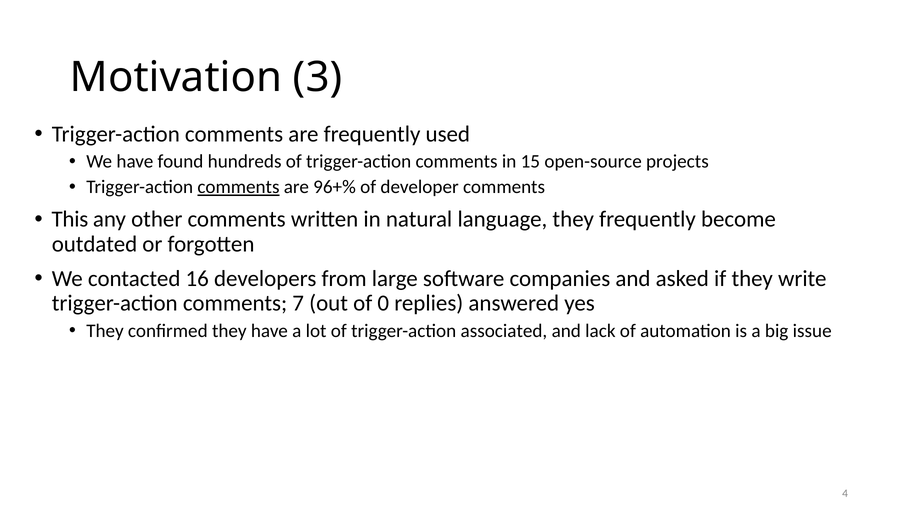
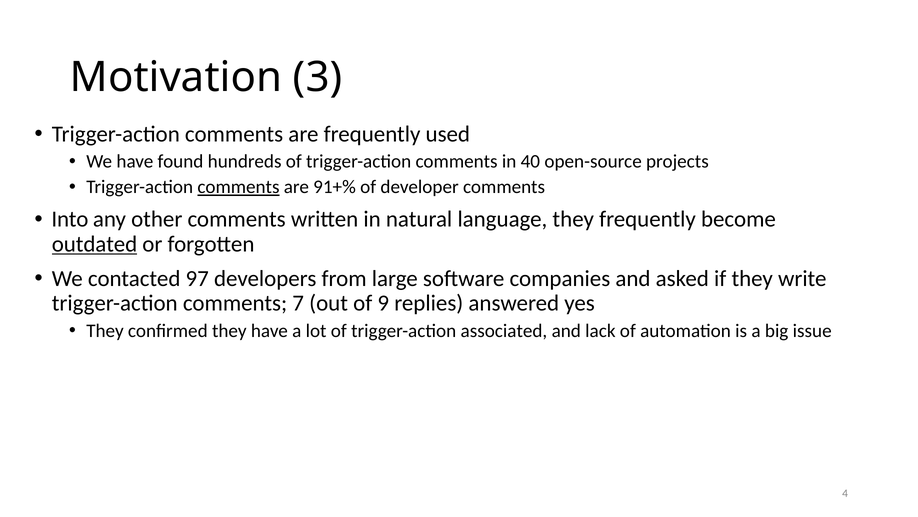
15: 15 -> 40 (530, 161)
96+%: 96+% -> 91+% (335, 187)
This: This -> Into (70, 219)
outdated underline: none -> present (95, 244)
16: 16 -> 97 (197, 278)
0: 0 -> 9 (383, 303)
